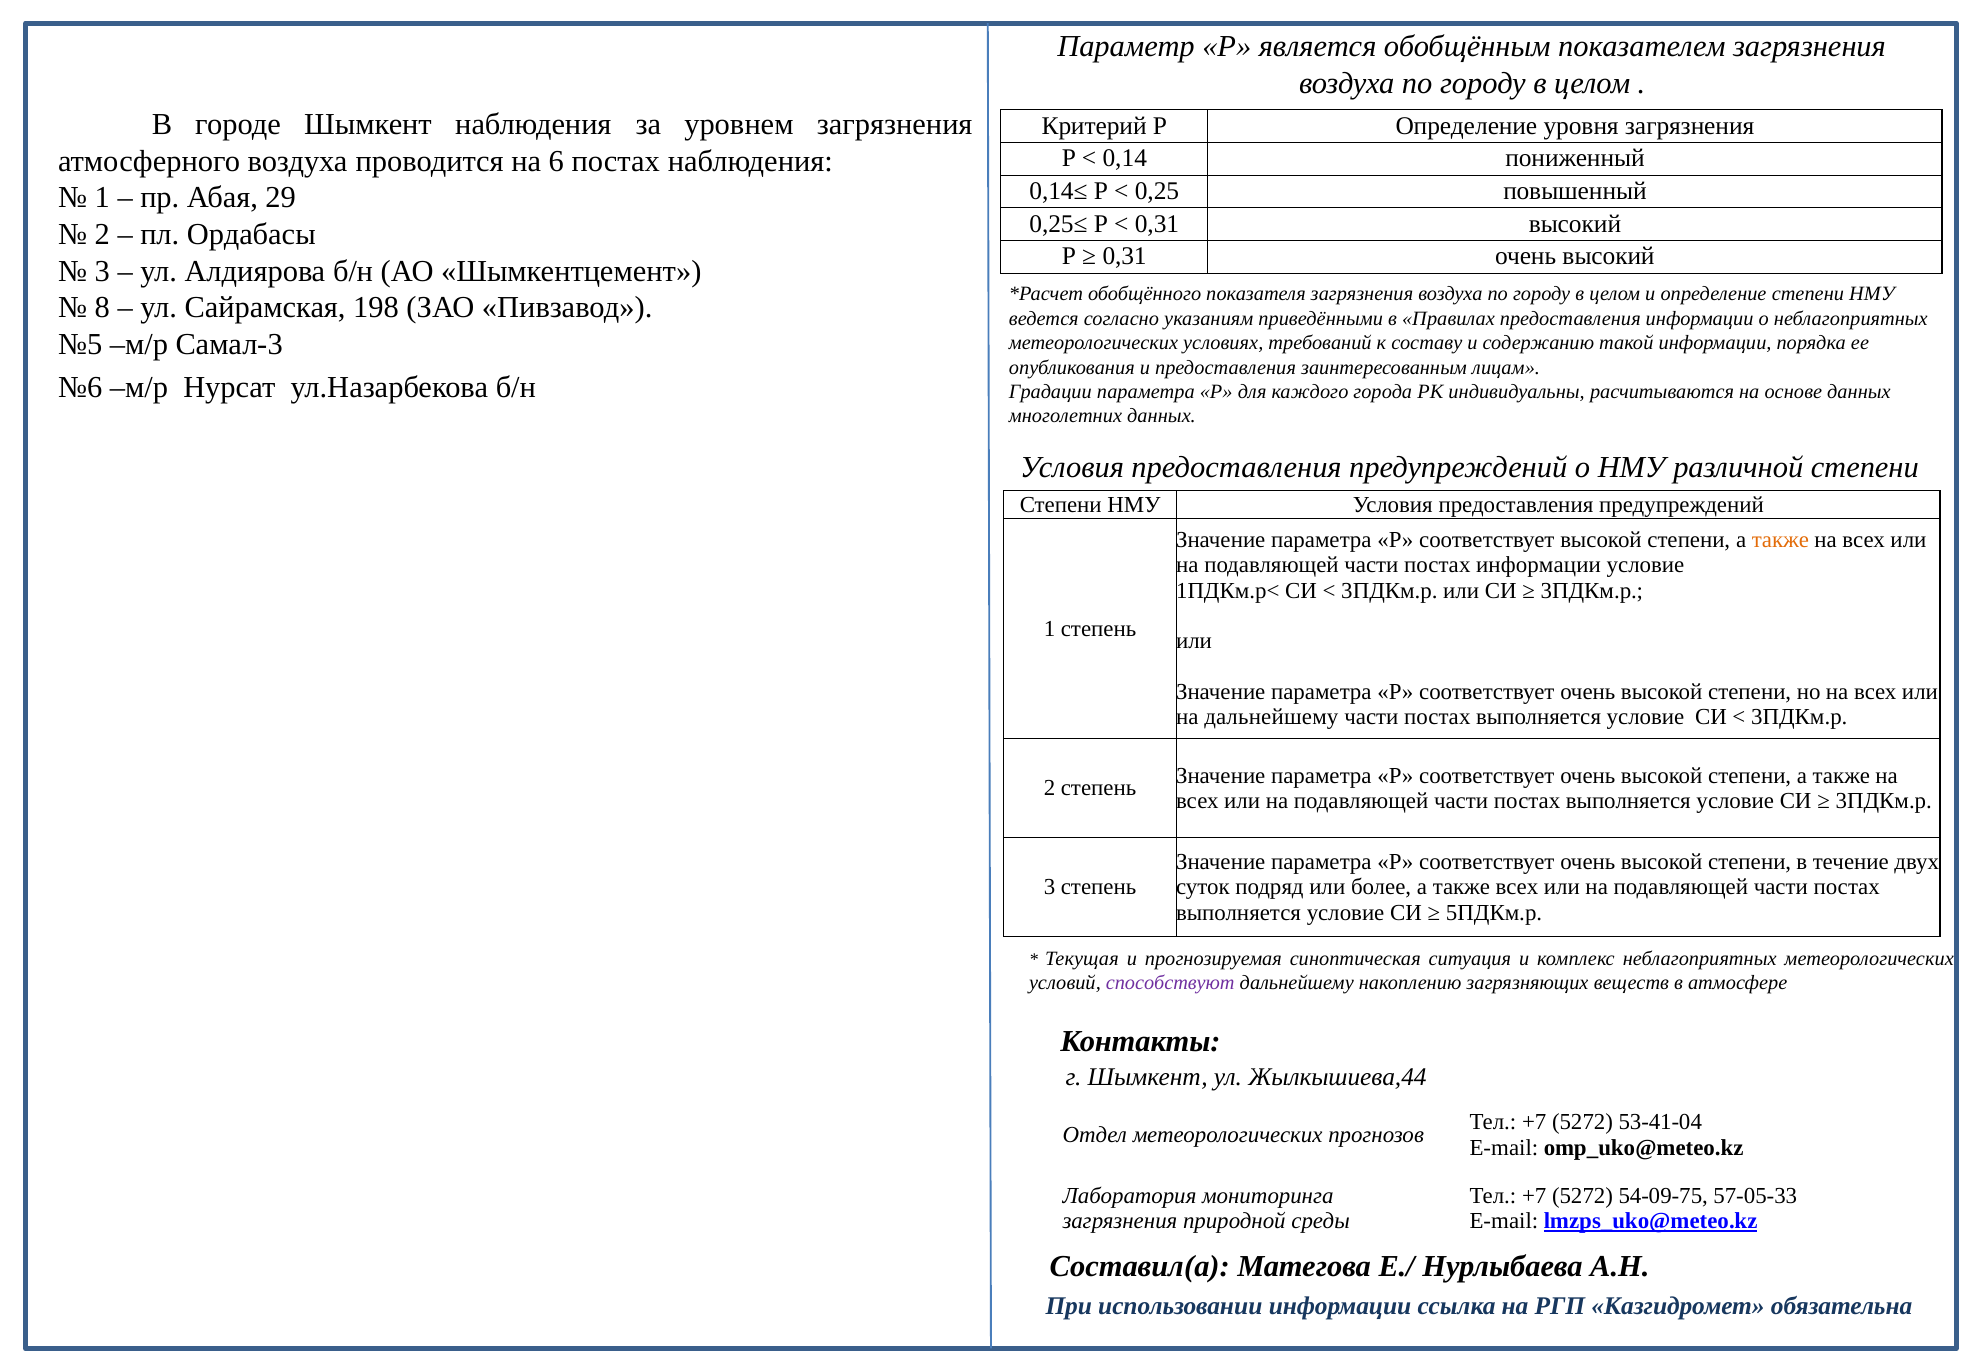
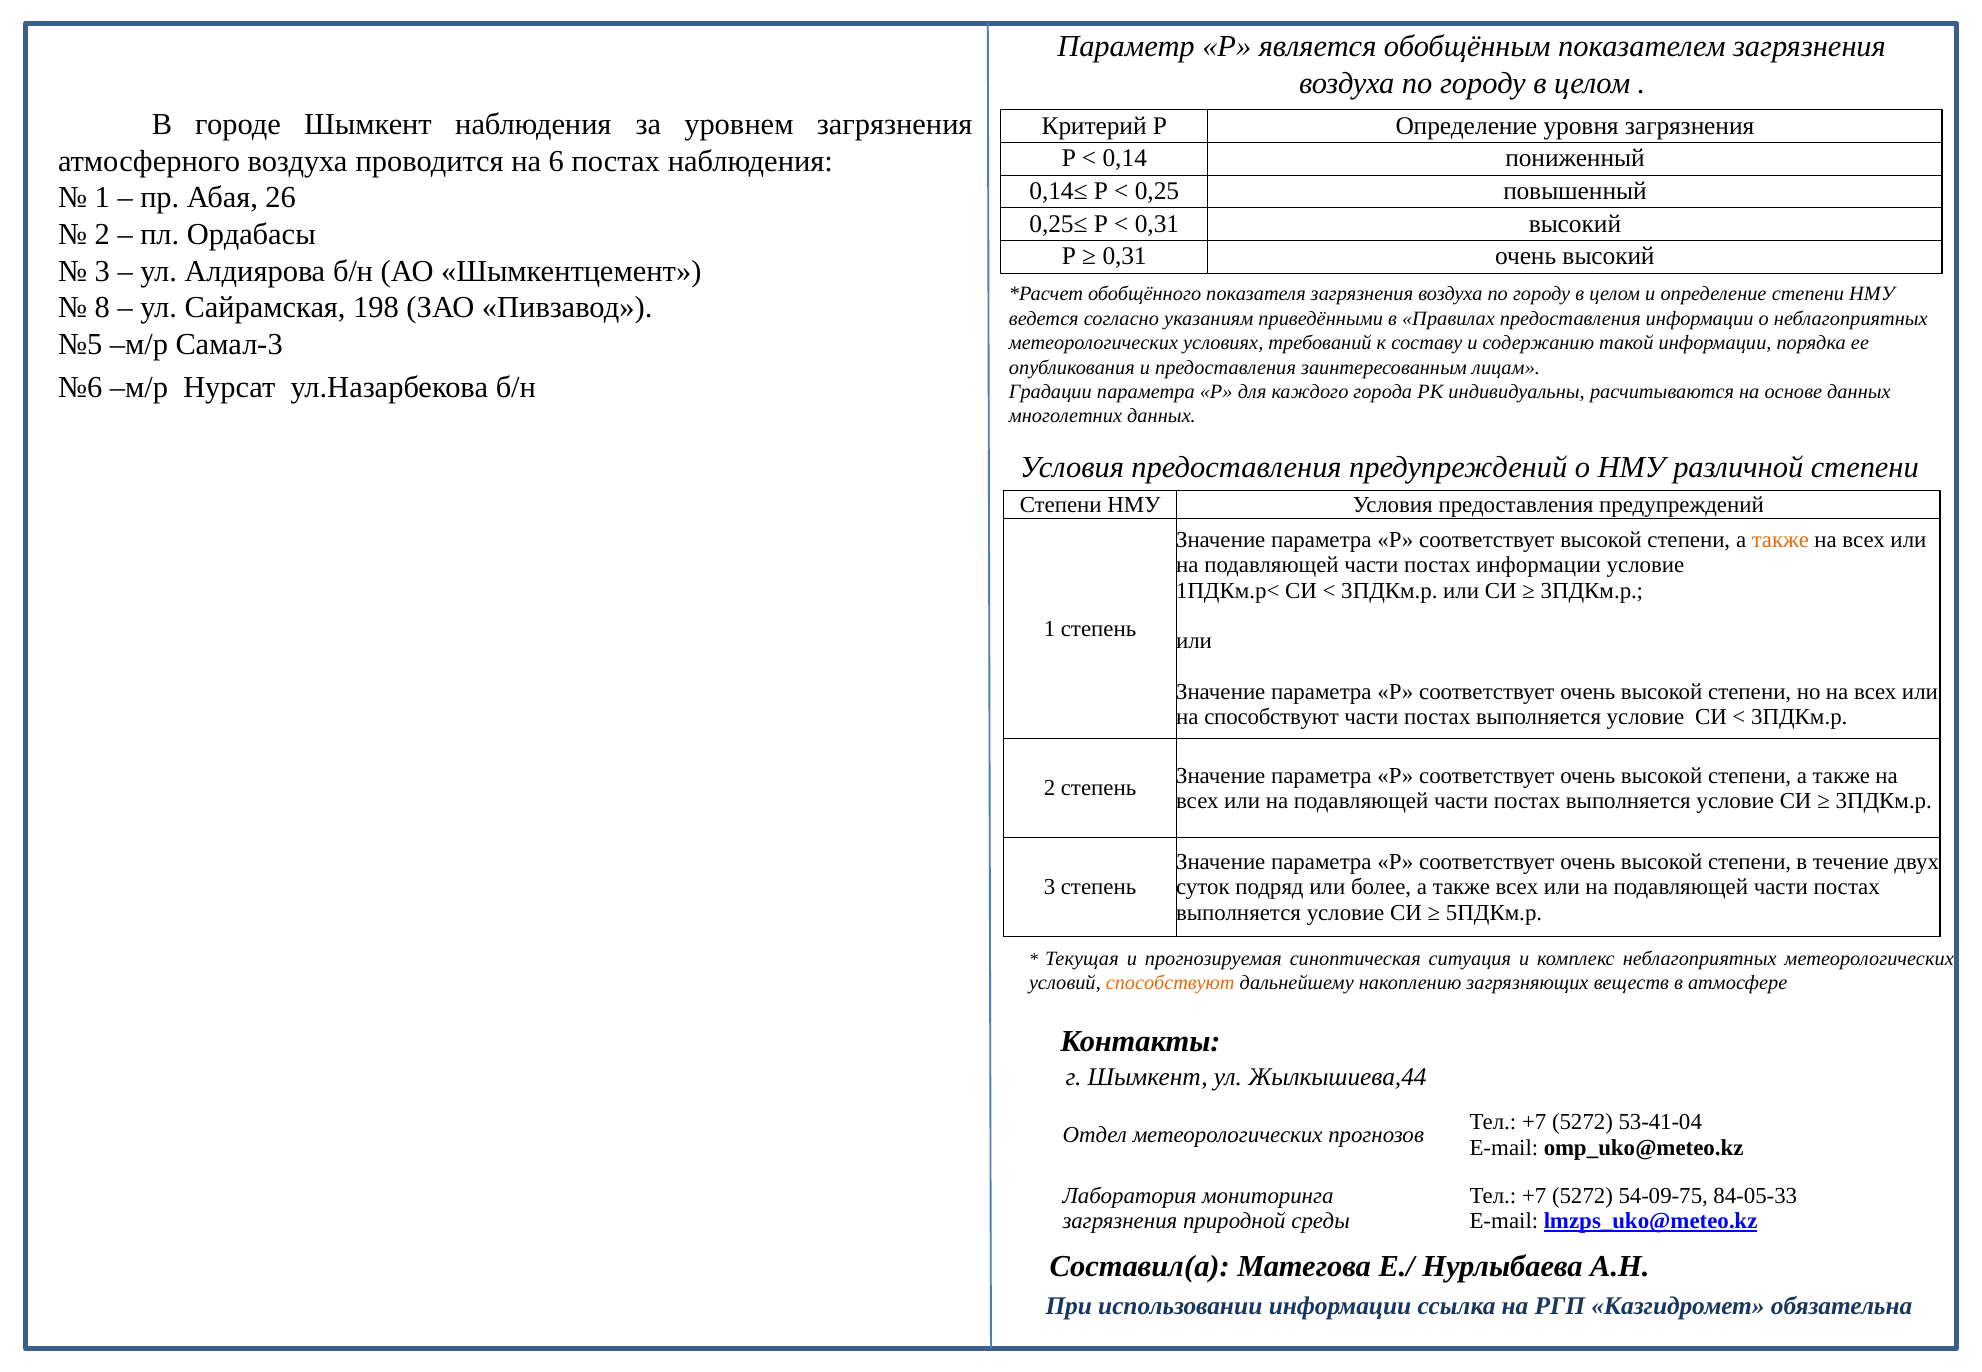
29: 29 -> 26 (281, 198)
на дальнейшему: дальнейшему -> способствуют (1272, 717)
способствуют colour: purple -> orange (1170, 983)
57-05-33: 57-05-33 -> 84-05-33 (1755, 1196)
